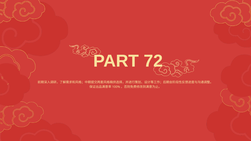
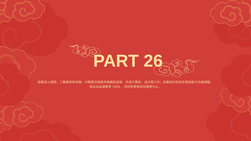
72: 72 -> 26 (153, 61)
